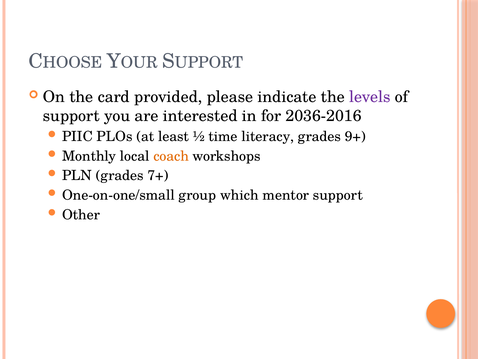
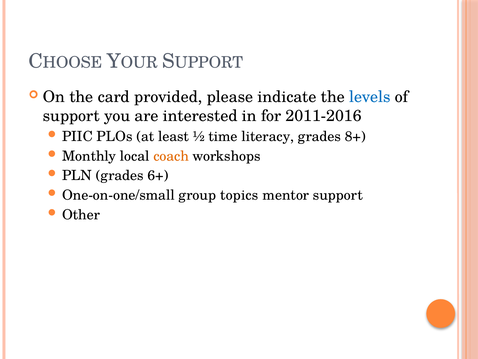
levels colour: purple -> blue (370, 97)
2036-2016: 2036-2016 -> 2011-2016 (324, 116)
9+: 9+ -> 8+ (355, 136)
7+: 7+ -> 6+ (158, 175)
which: which -> topics (239, 195)
